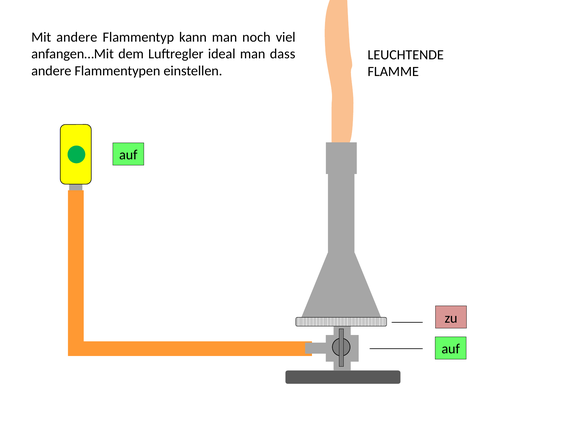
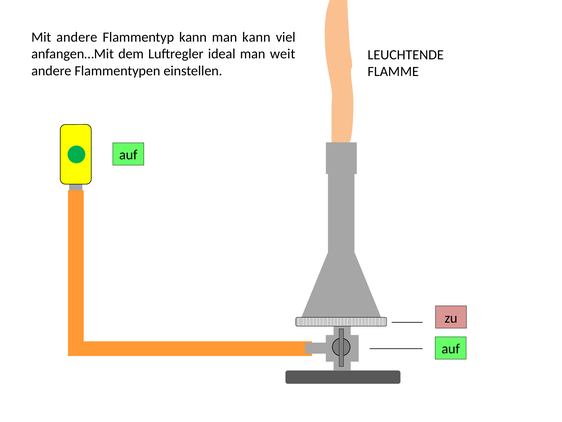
man noch: noch -> kann (256, 37)
dass: dass -> weit (283, 54)
